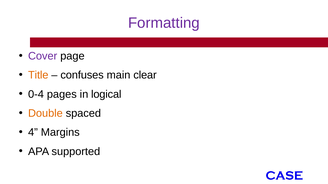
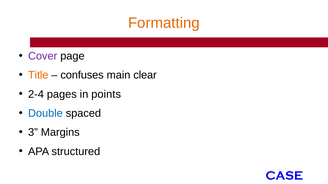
Formatting colour: purple -> orange (164, 23)
0-4: 0-4 -> 2-4 (36, 94)
logical: logical -> points (106, 94)
Double colour: orange -> blue (45, 114)
4: 4 -> 3 (33, 133)
supported: supported -> structured (76, 152)
